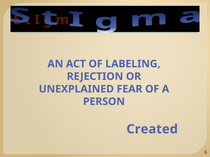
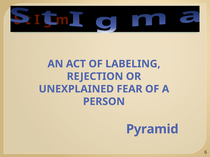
Created: Created -> Pyramid (152, 130)
